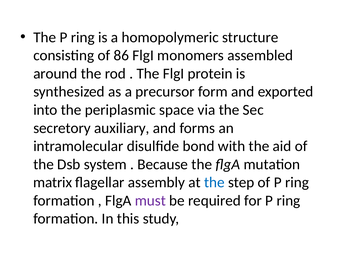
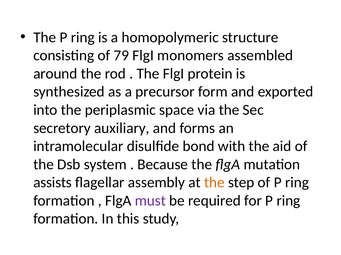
86: 86 -> 79 (121, 56)
matrix: matrix -> assists (53, 183)
the colour: blue -> orange (214, 183)
